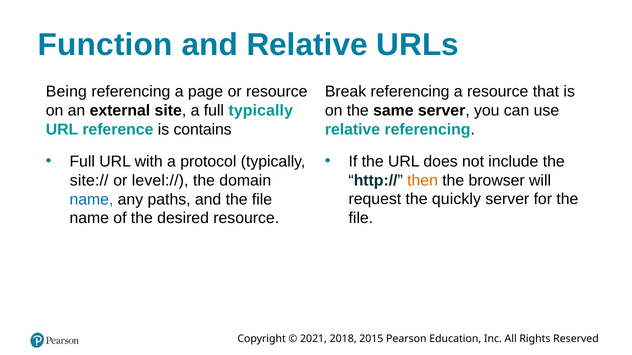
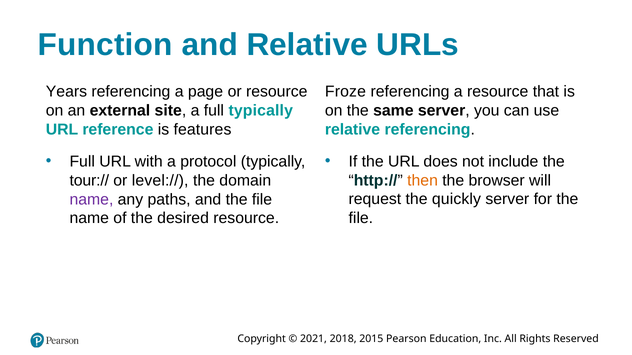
Being: Being -> Years (66, 92)
Break: Break -> Froze (345, 92)
contains: contains -> features (202, 130)
site://: site:// -> tour:// (89, 181)
name colour: blue -> purple (91, 200)
